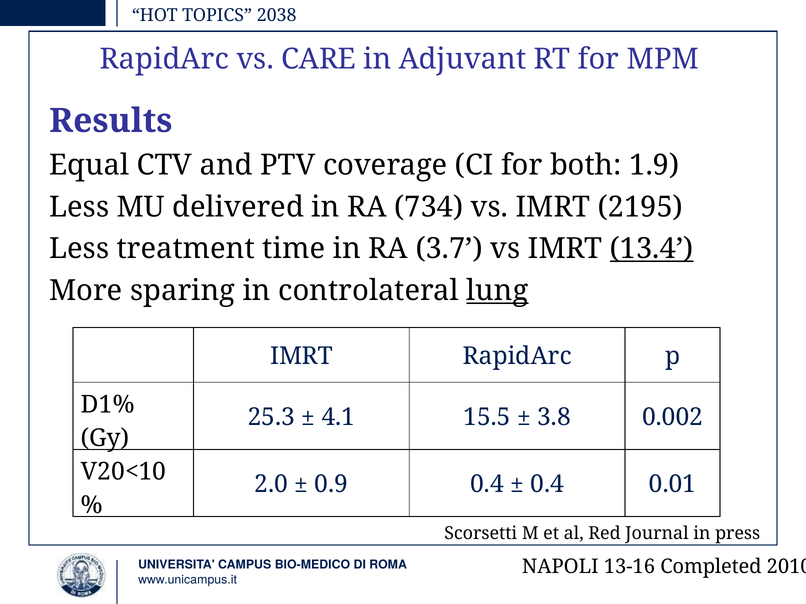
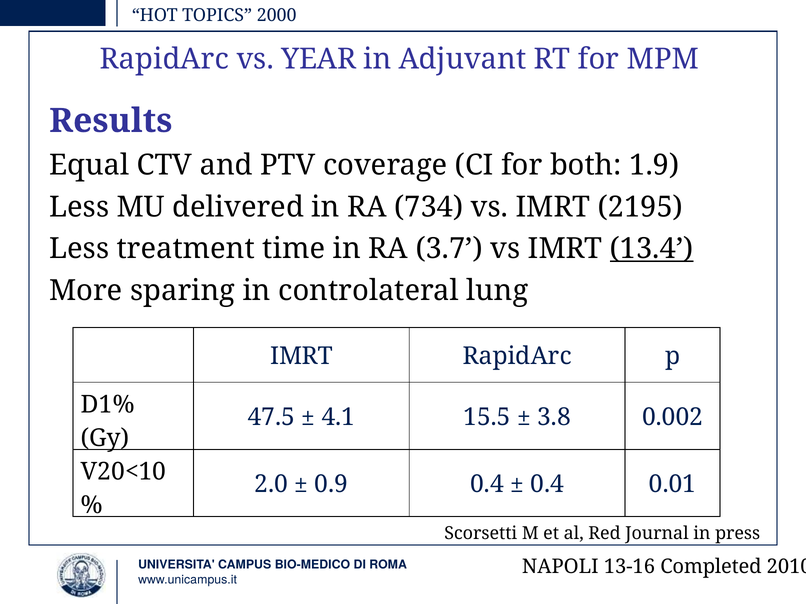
2038: 2038 -> 2000 (277, 15)
CARE: CARE -> YEAR (319, 59)
lung underline: present -> none (497, 291)
25.3: 25.3 -> 47.5 (271, 418)
